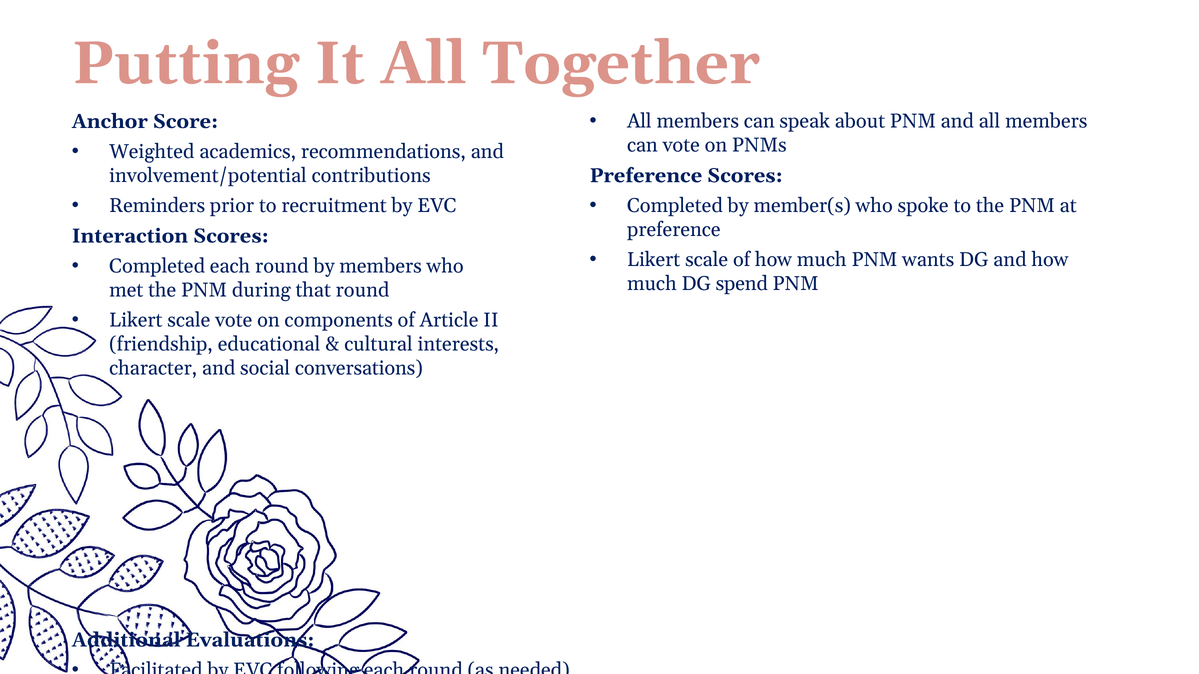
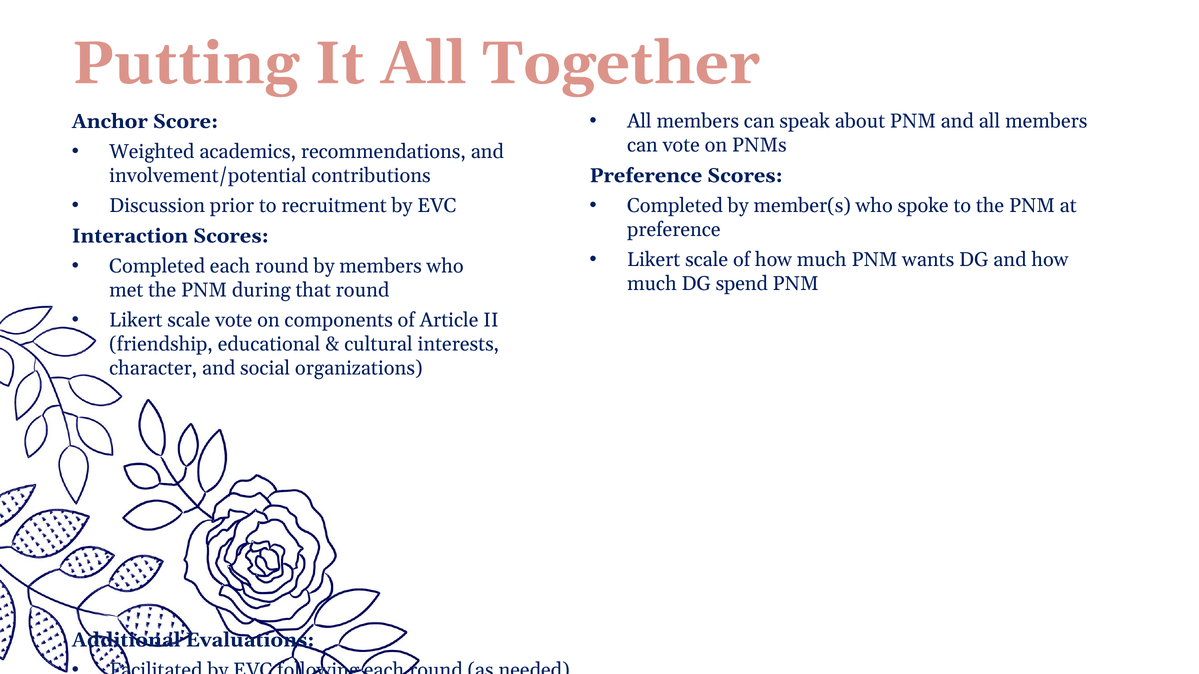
Reminders: Reminders -> Discussion (157, 206)
conversations: conversations -> organizations (359, 368)
